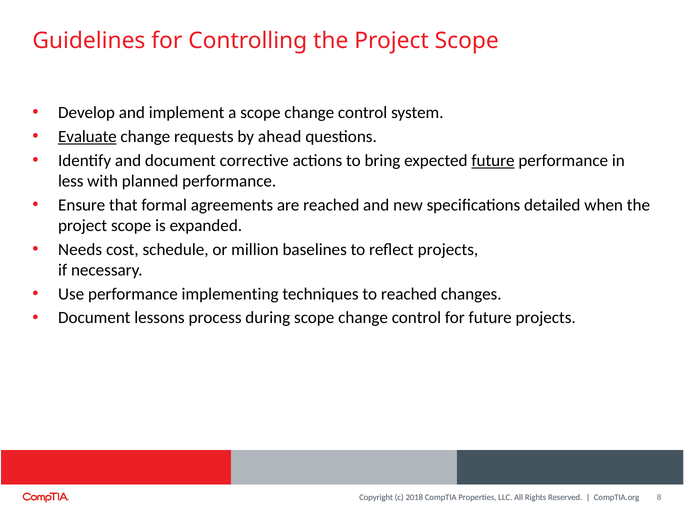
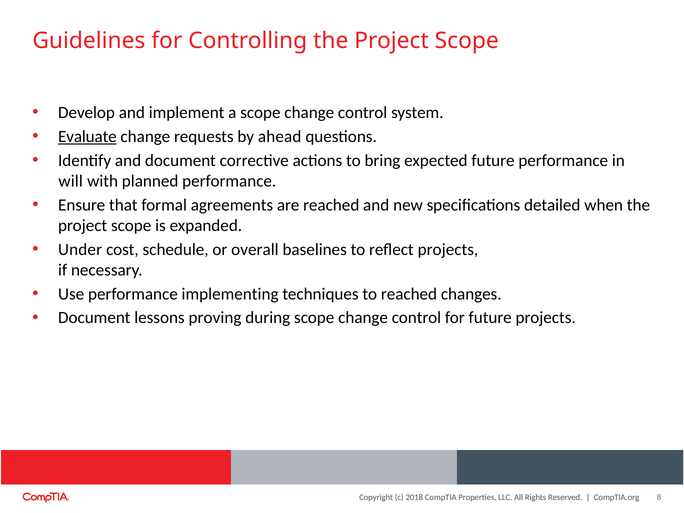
future underline: present -> none (493, 161)
less: less -> will (71, 181)
Needs: Needs -> Under (80, 249)
million: million -> overall (255, 249)
process: process -> proving (215, 318)
